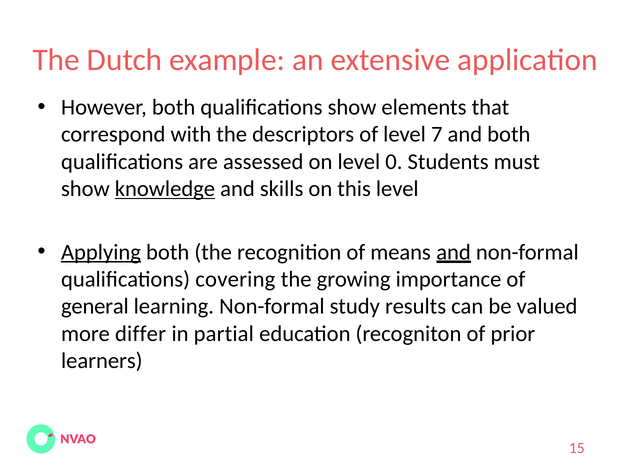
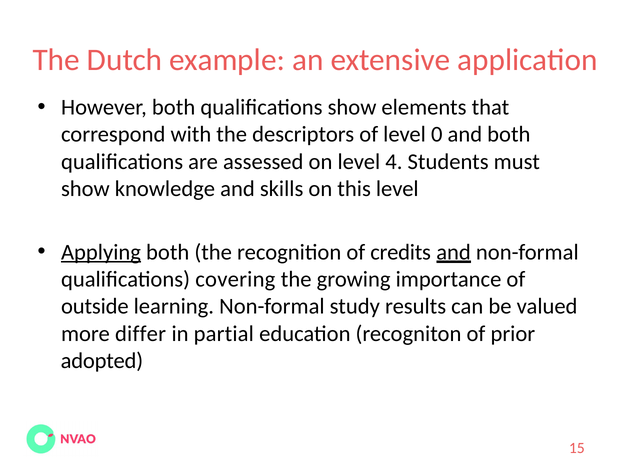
7: 7 -> 0 (437, 135)
0: 0 -> 4 (394, 162)
knowledge underline: present -> none (165, 189)
means: means -> credits (401, 252)
general: general -> outside (95, 307)
learners: learners -> adopted (102, 361)
